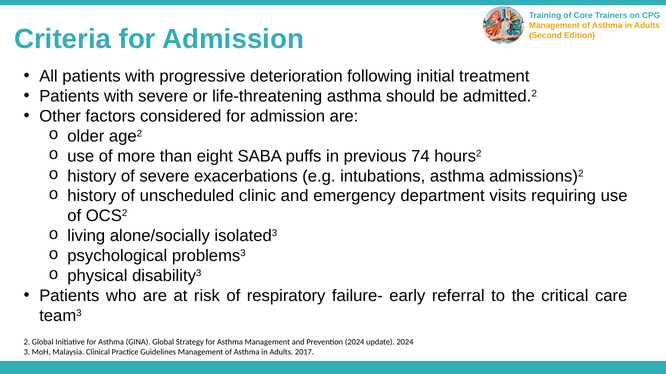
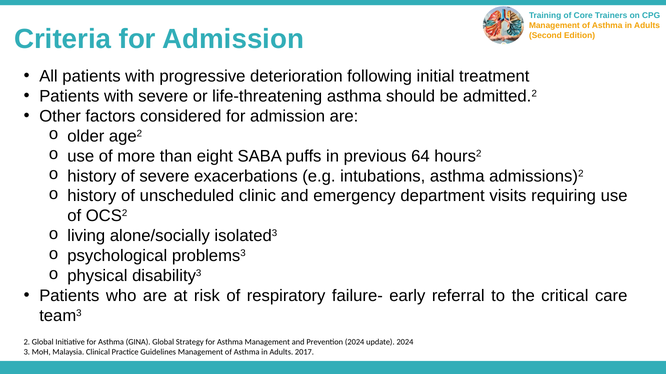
74: 74 -> 64 (420, 156)
